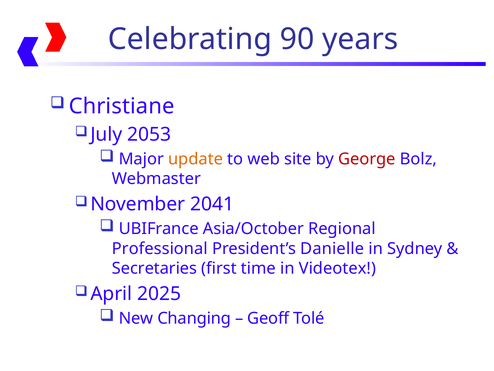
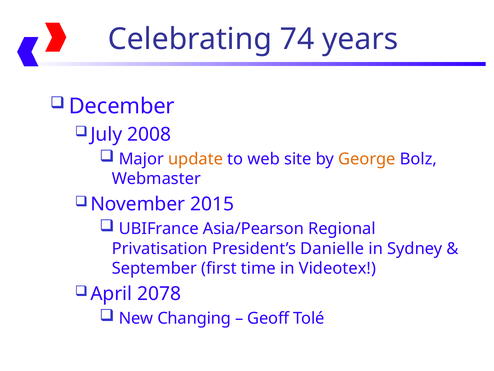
90: 90 -> 74 (297, 39)
Christiane: Christiane -> December (122, 106)
2053: 2053 -> 2008 (149, 134)
George colour: red -> orange (367, 159)
2041: 2041 -> 2015 (212, 204)
Asia/October: Asia/October -> Asia/Pearson (253, 229)
Professional: Professional -> Privatisation (160, 248)
Secretaries: Secretaries -> September (154, 268)
2025: 2025 -> 2078 (159, 294)
